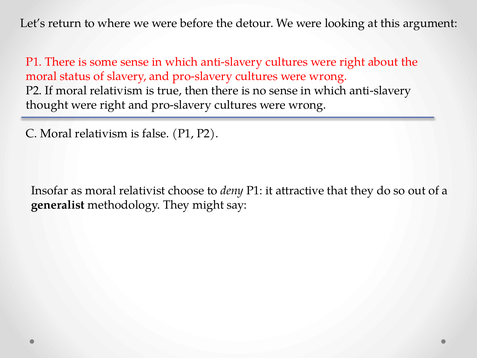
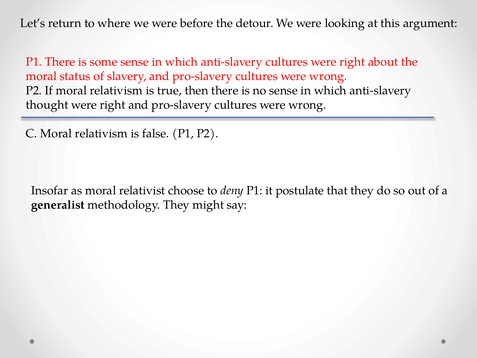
attractive: attractive -> postulate (300, 191)
